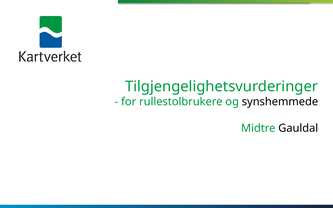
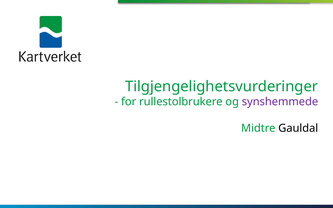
synshemmede colour: black -> purple (280, 102)
